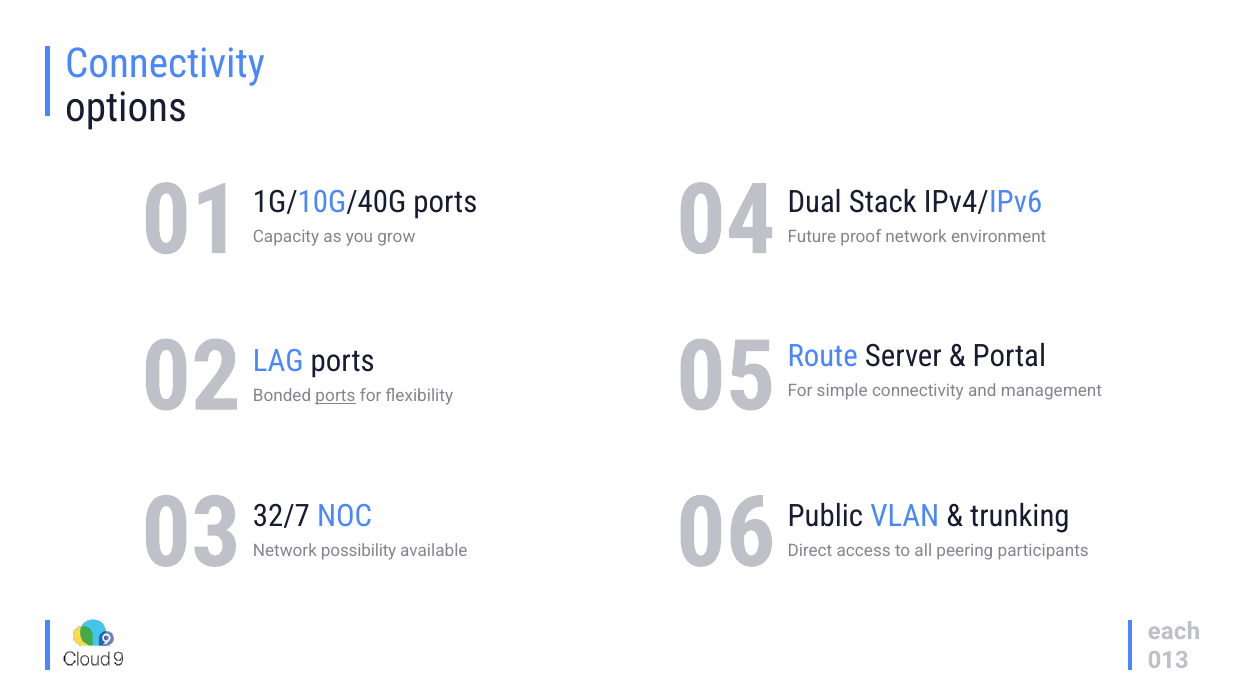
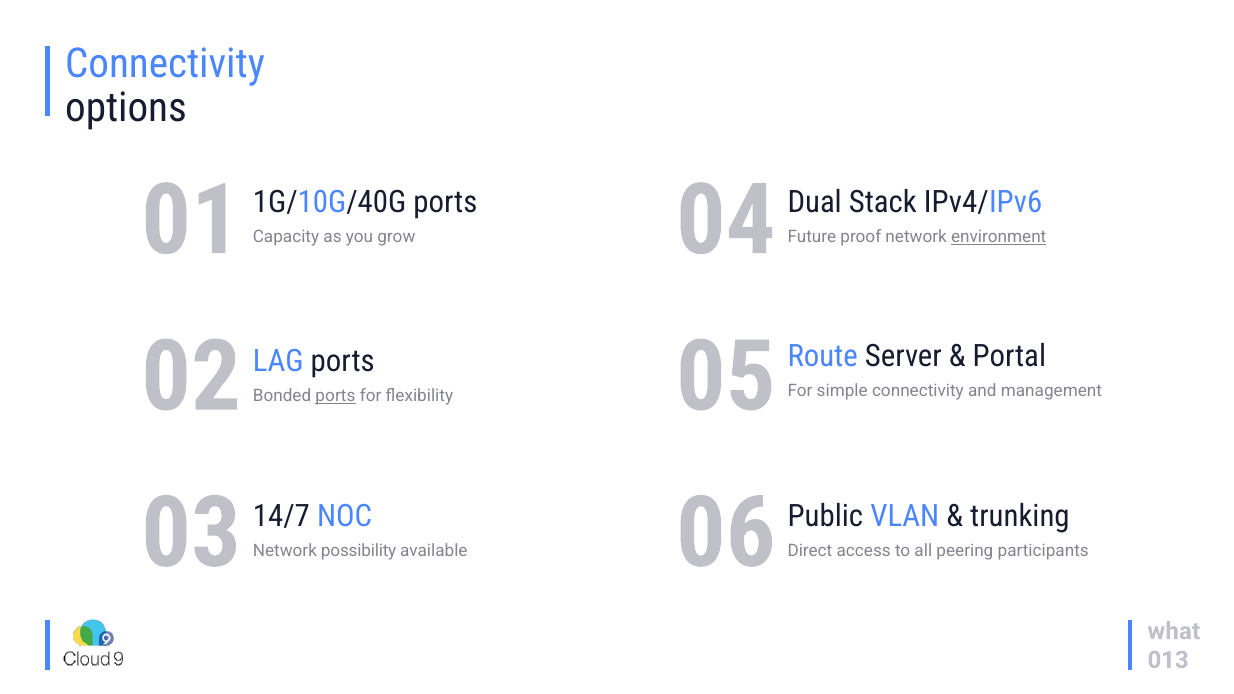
environment underline: none -> present (999, 237)
32/7: 32/7 -> 14/7 (281, 516)
each: each -> what (1174, 631)
